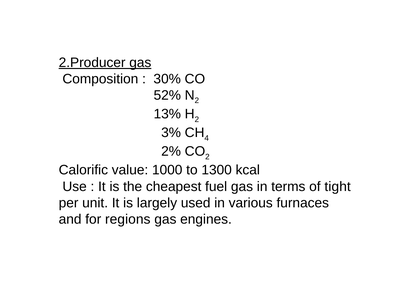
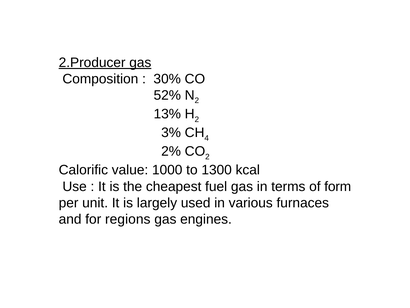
tight: tight -> form (338, 186)
